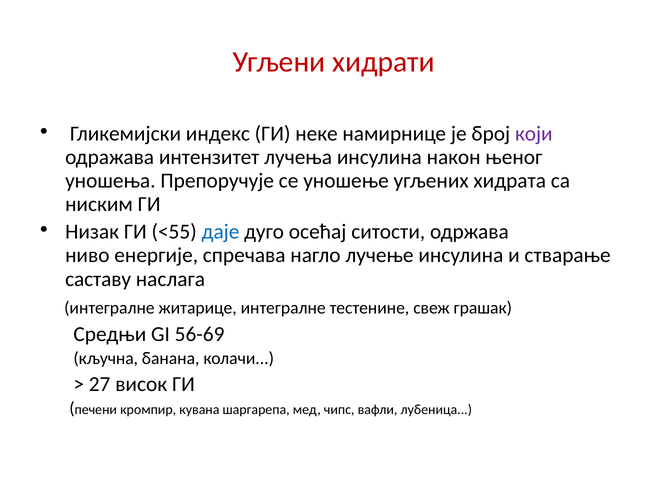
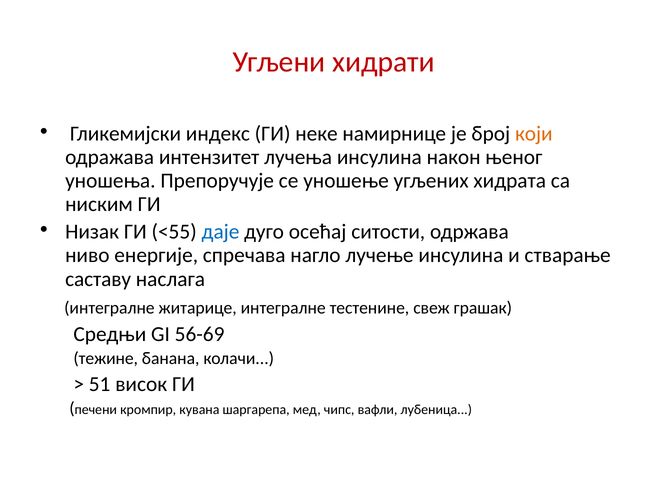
који colour: purple -> orange (534, 134)
кључна: кључна -> тежине (106, 359)
27: 27 -> 51 (100, 384)
